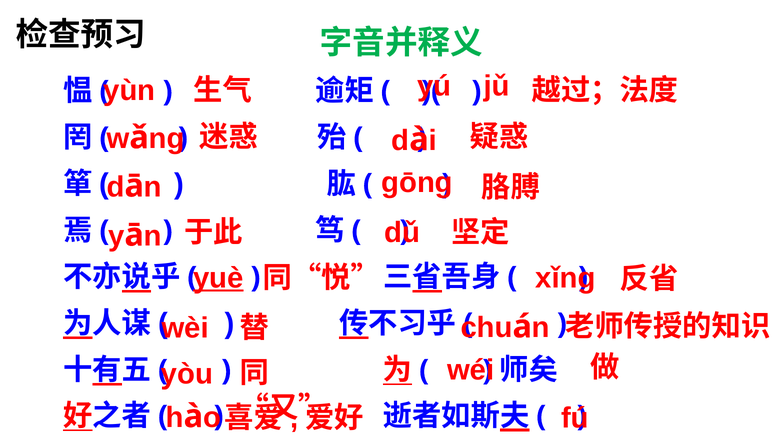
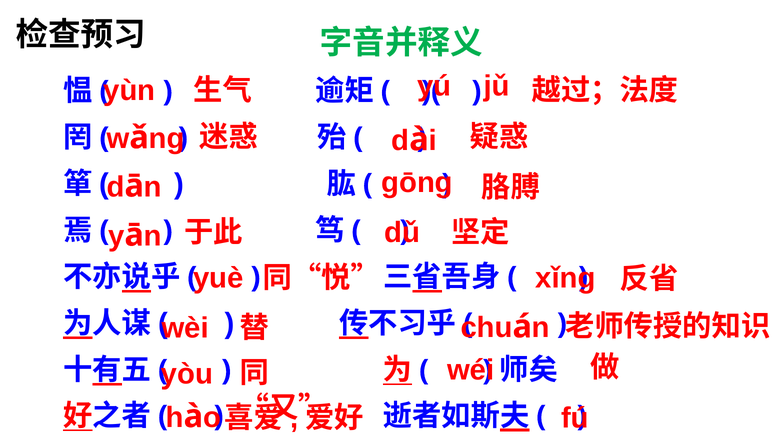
yuè underline: present -> none (218, 278)
